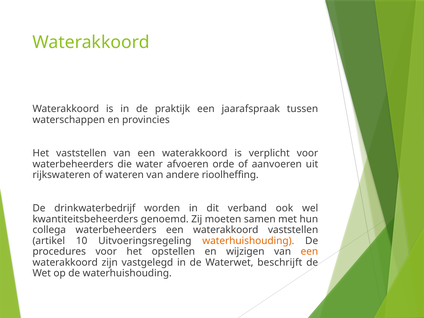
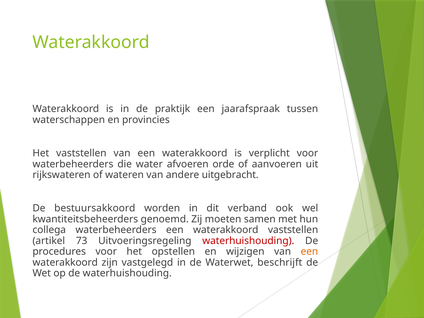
rioolheffing: rioolheffing -> uitgebracht (230, 175)
drinkwaterbedrijf: drinkwaterbedrijf -> bestuursakkoord (95, 208)
10: 10 -> 73 (82, 241)
waterhuishouding colour: orange -> red (248, 241)
